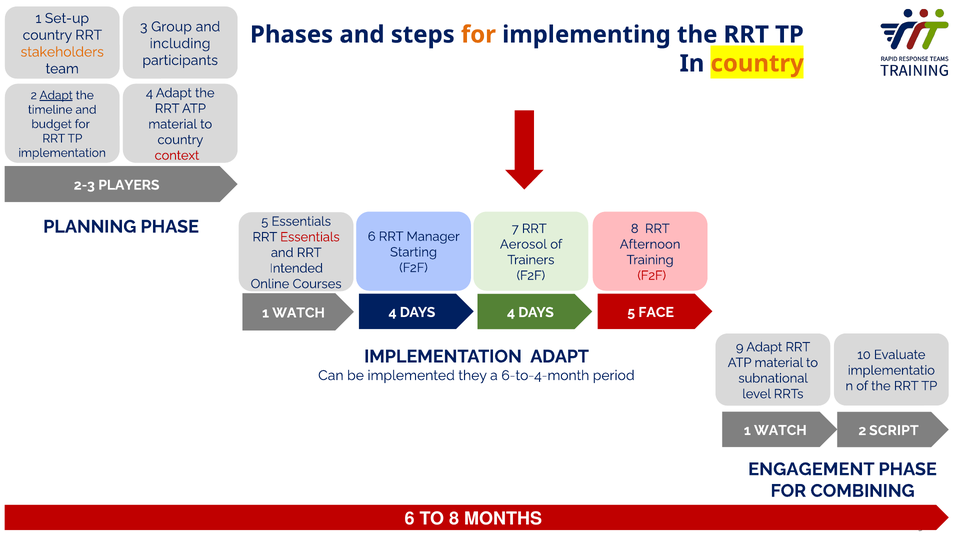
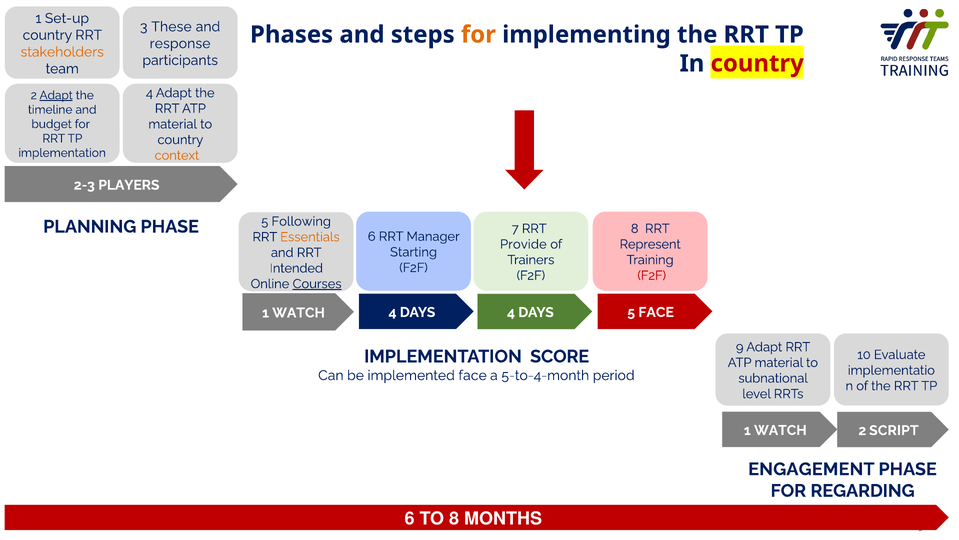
Group: Group -> These (172, 27)
including: including -> response (180, 43)
country colour: orange -> red (757, 63)
context colour: red -> orange (177, 155)
5 Essentials: Essentials -> Following (301, 221)
Essentials colour: red -> orange (310, 237)
Aerosol: Aerosol -> Provide (523, 244)
Afternoon: Afternoon -> Represent (650, 244)
Courses underline: none -> present (317, 284)
IMPLEMENTATION ADAPT: ADAPT -> SCORE (560, 356)
implemented they: they -> face (473, 375)
6-to-4-month: 6-to-4-month -> 5-to-4-month (545, 375)
COMBINING: COMBINING -> REGARDING (863, 490)
